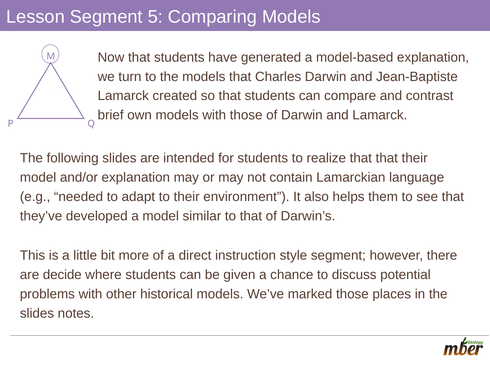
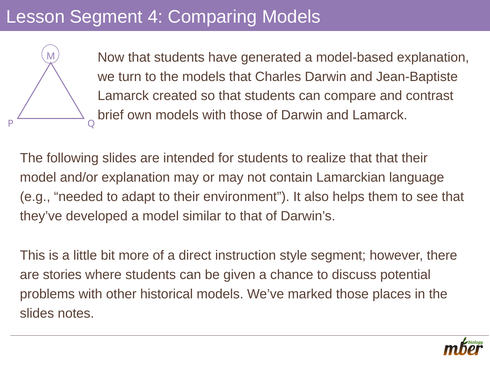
5: 5 -> 4 (155, 17)
decide: decide -> stories (62, 275)
